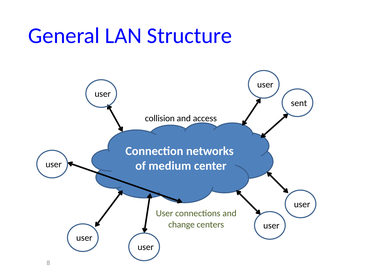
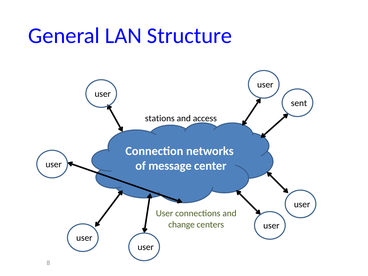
collision: collision -> stations (160, 118)
medium: medium -> message (170, 166)
